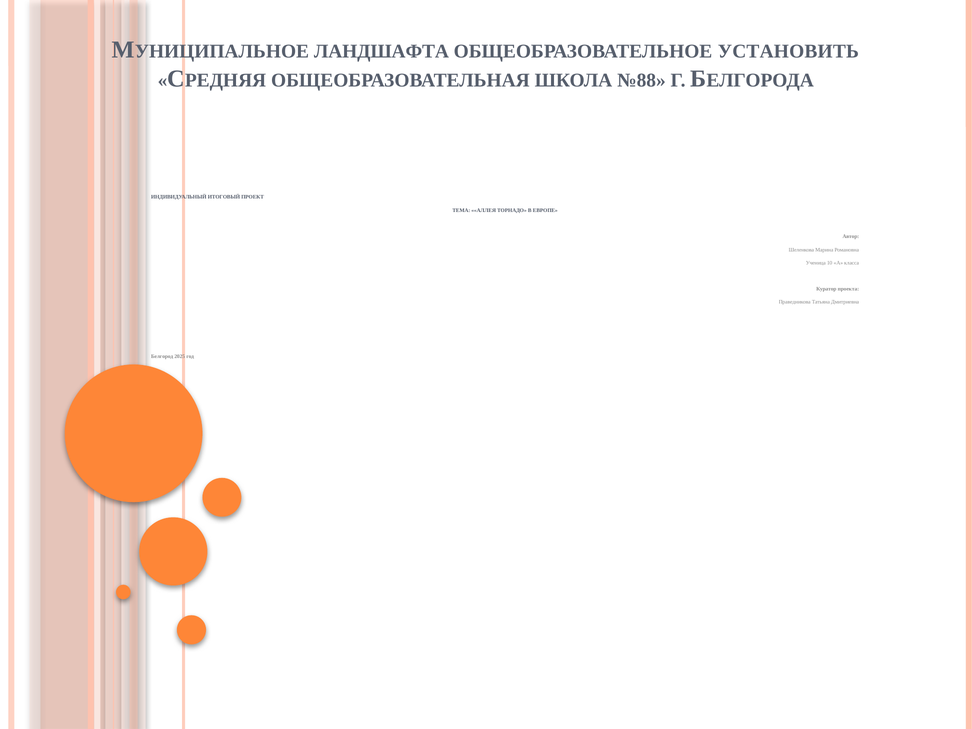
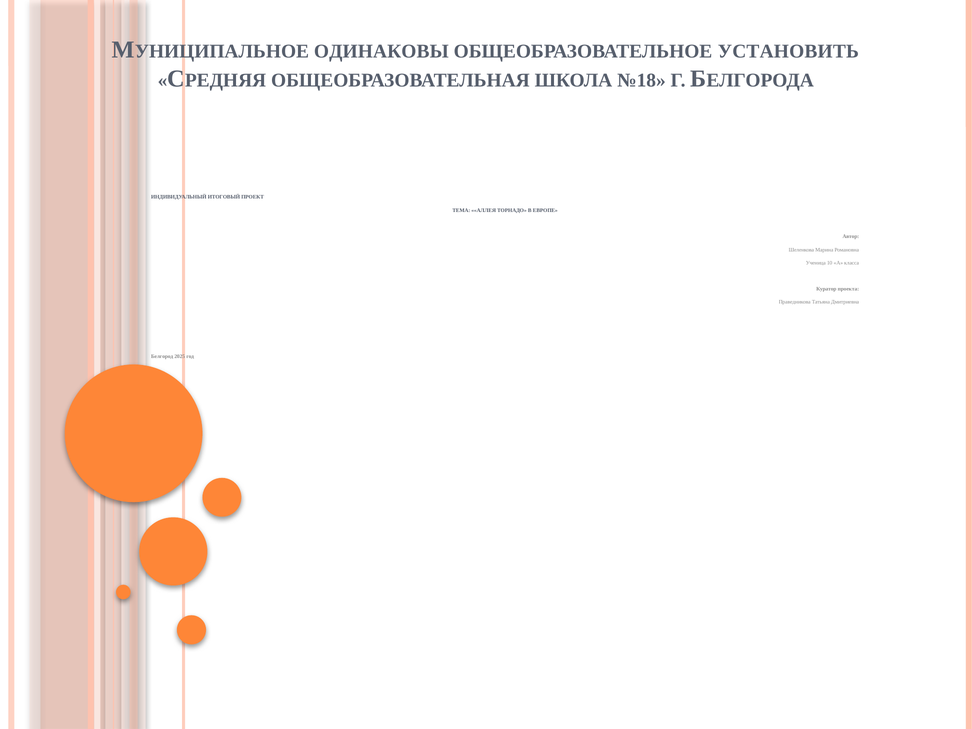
ЛАНДШАФТА: ЛАНДШАФТА -> ОДИНАКОВЫ (381, 51)
№88: №88 -> №18 (641, 80)
